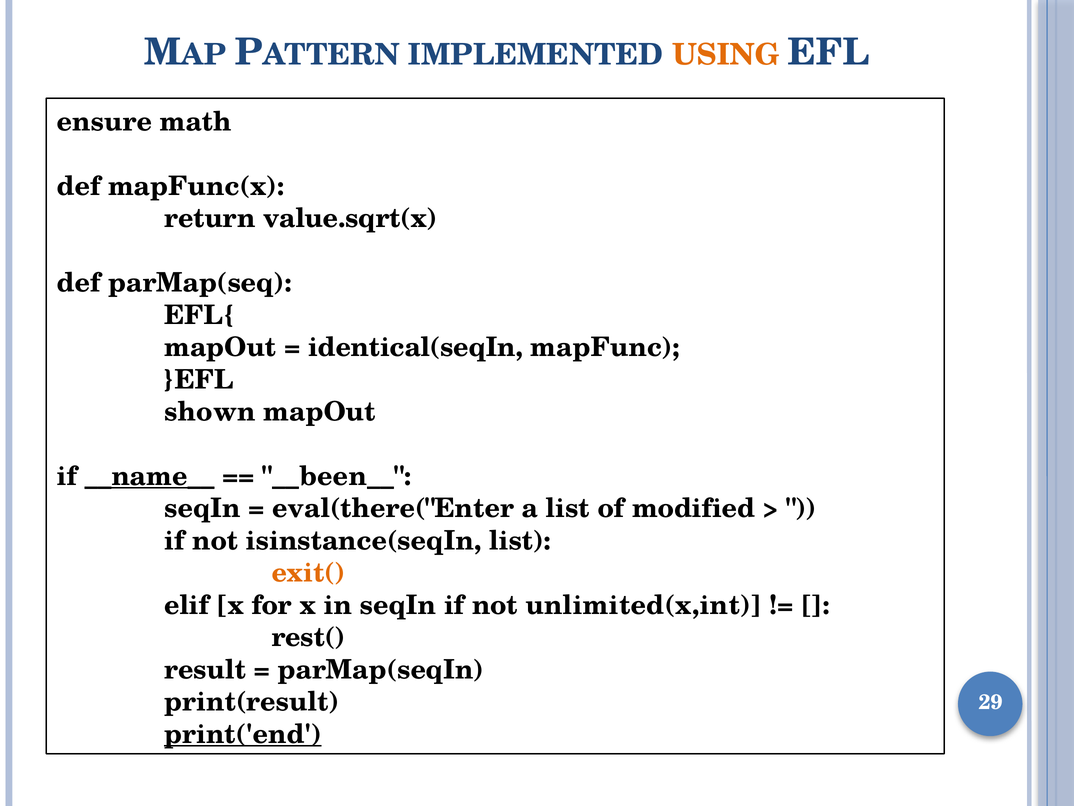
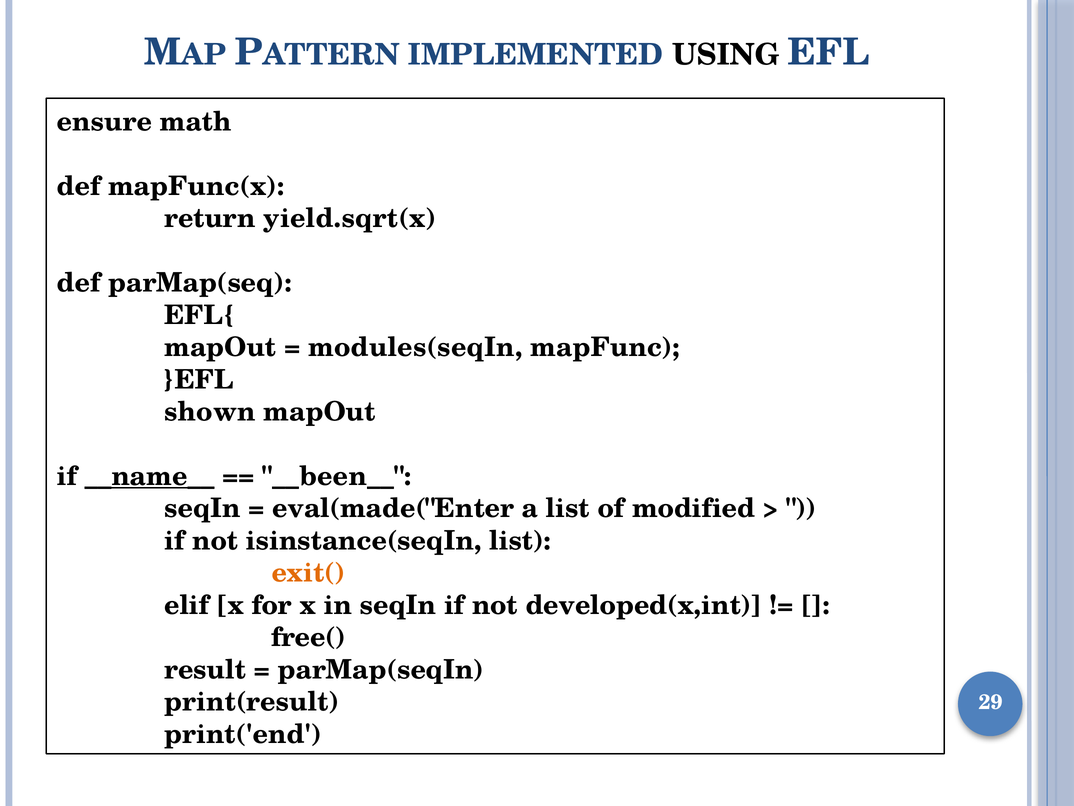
USING colour: orange -> black (726, 55)
value.sqrt(x: value.sqrt(x -> yield.sqrt(x (350, 218)
identical(seqIn: identical(seqIn -> modules(seqIn (415, 347)
eval(there("Enter: eval(there("Enter -> eval(made("Enter (393, 508)
unlimited(x,int: unlimited(x,int -> developed(x,int (644, 605)
rest(: rest( -> free( (309, 637)
print('end underline: present -> none (243, 734)
